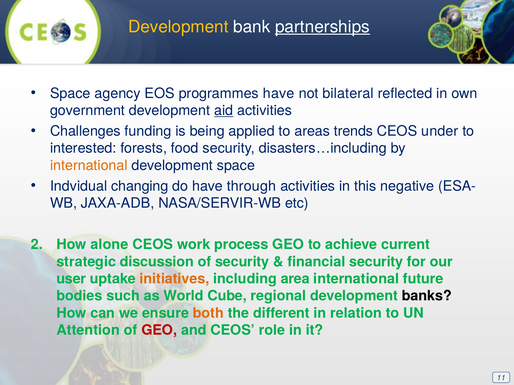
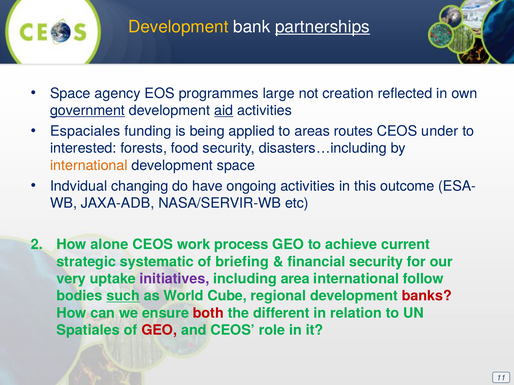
programmes have: have -> large (279, 93)
bilateral: bilateral -> creation (348, 93)
government underline: none -> present (87, 111)
Challenges: Challenges -> Espaciales (85, 131)
trends: trends -> routes (353, 131)
through: through -> ongoing (252, 186)
negative: negative -> outcome (407, 186)
discussion: discussion -> systematic (157, 262)
of security: security -> briefing (242, 262)
user: user -> very (71, 279)
initiatives colour: orange -> purple (175, 279)
future: future -> follow (423, 279)
such underline: none -> present (123, 296)
banks colour: black -> red (427, 296)
both colour: orange -> red (208, 313)
Attention: Attention -> Spatiales (88, 331)
